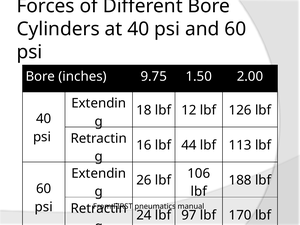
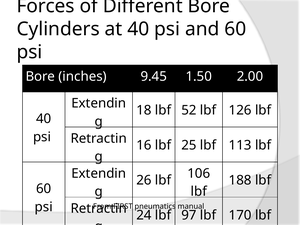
9.75: 9.75 -> 9.45 (154, 76)
12: 12 -> 52 (189, 110)
44: 44 -> 25 (189, 145)
